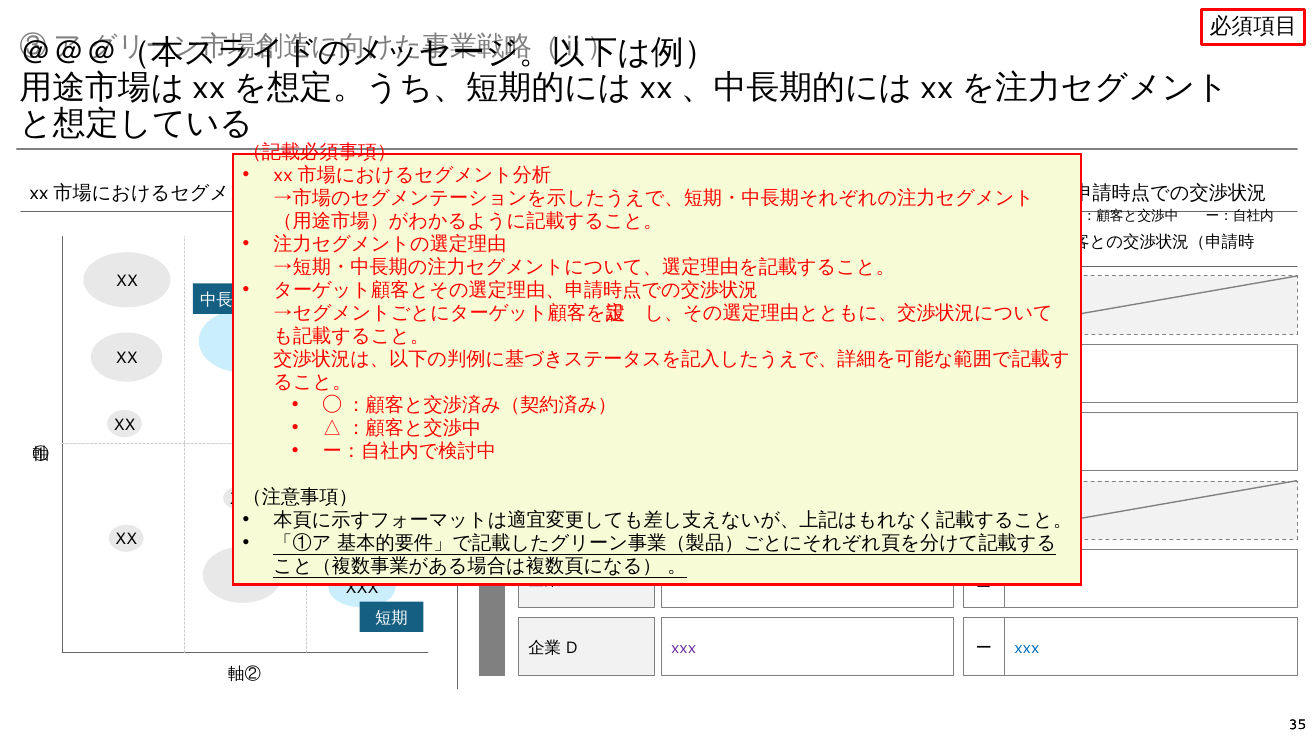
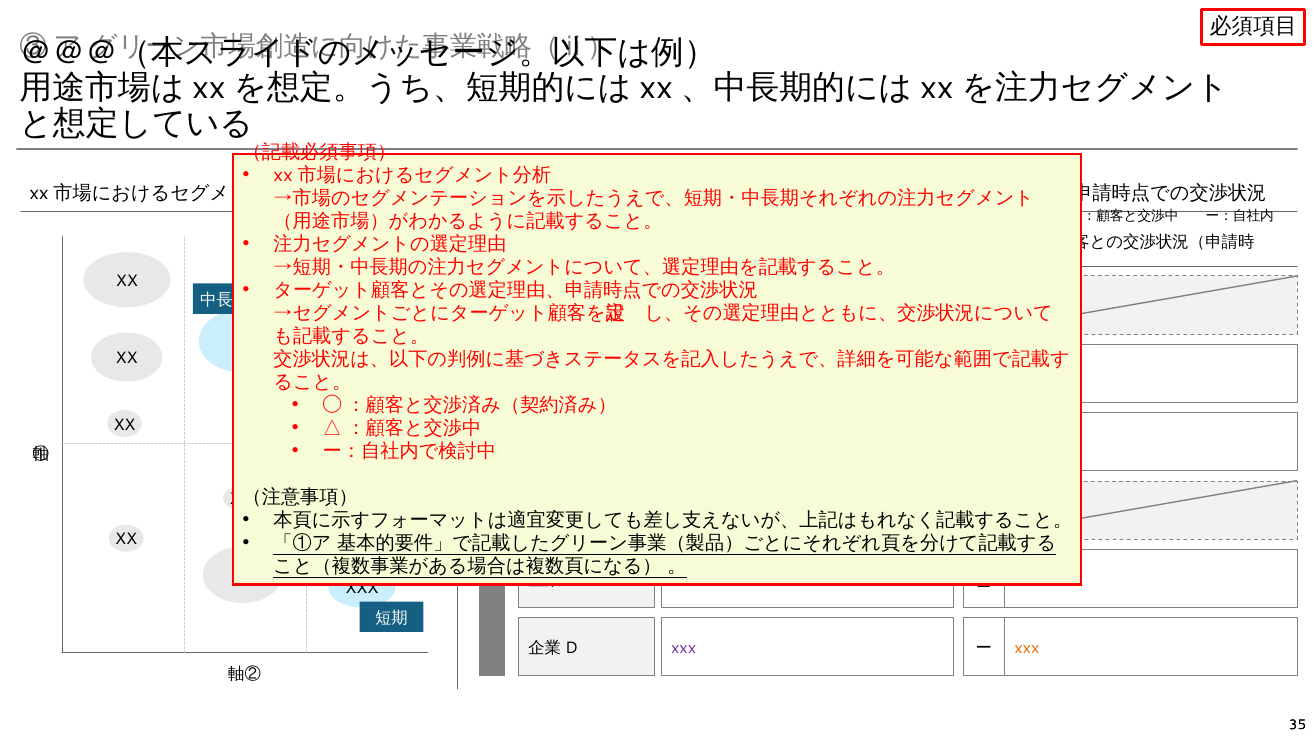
xxx colour: blue -> orange (1027, 648)
